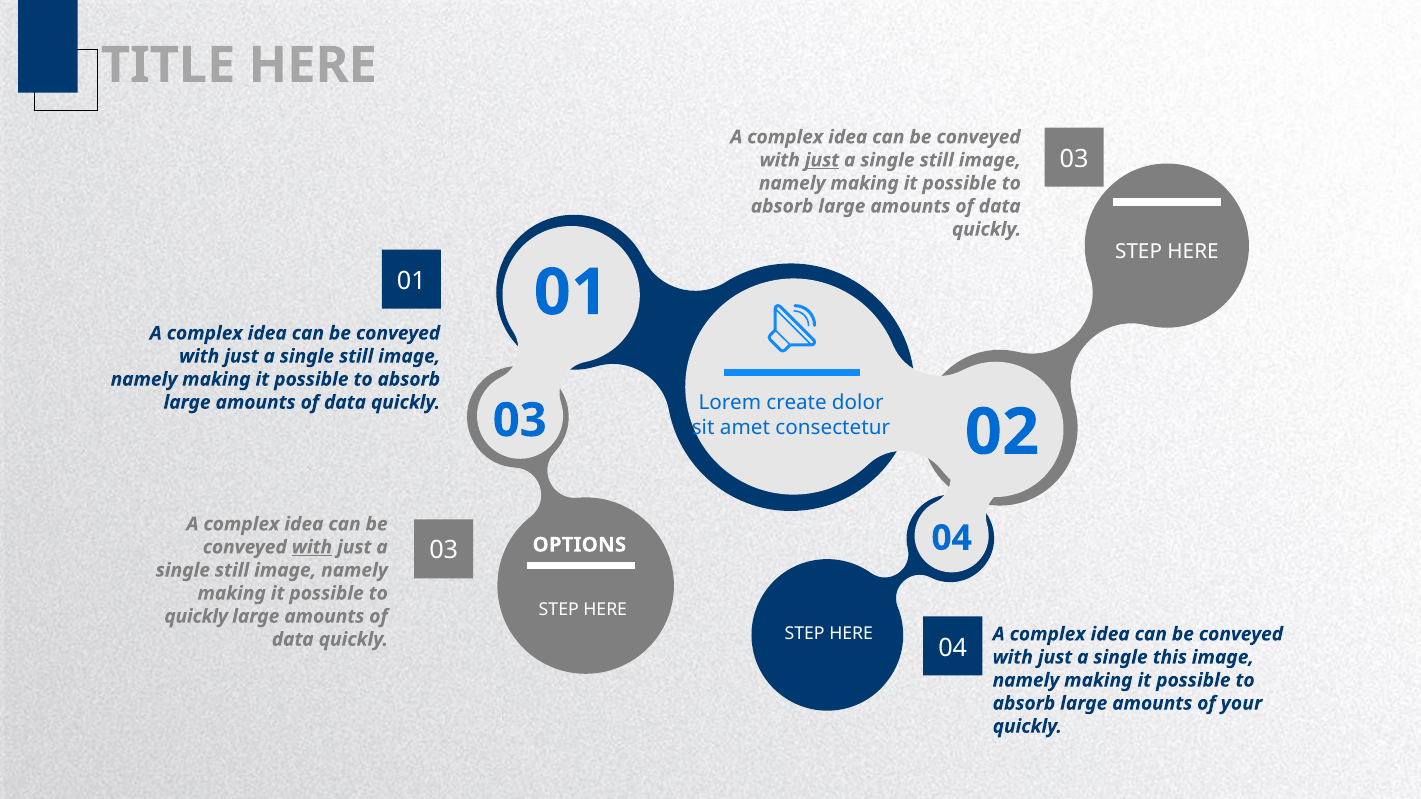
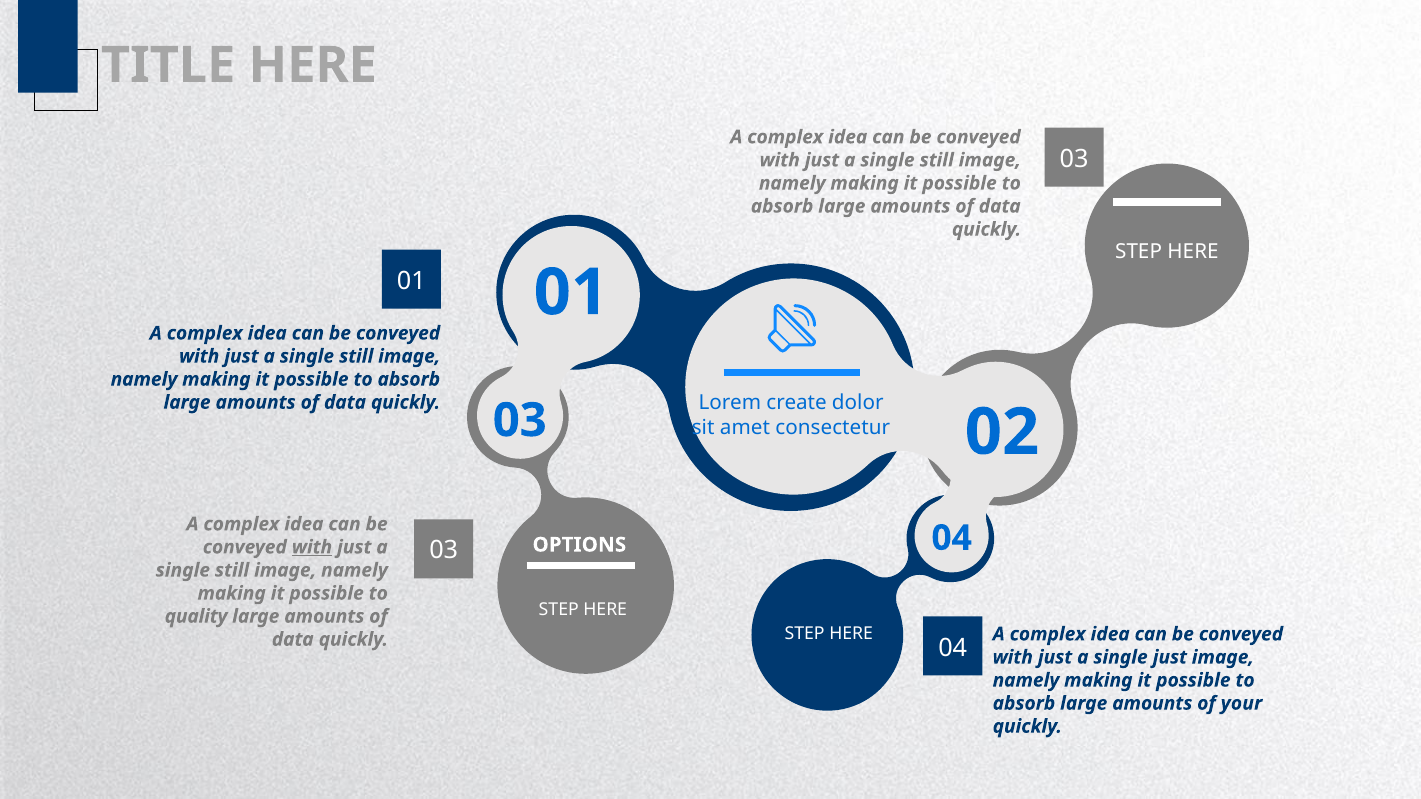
just underline: present -> none (822, 160)
quickly: quickly -> quality (196, 617)
single this: this -> just (1170, 657)
